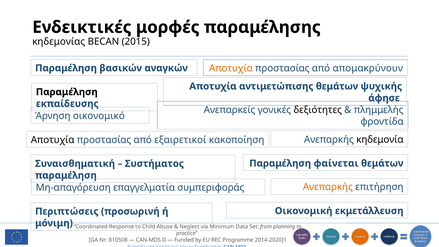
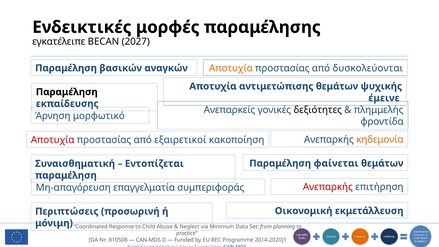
κηδεμονίας: κηδεμονίας -> εγκατέλειπε (59, 42)
2015: 2015 -> 2027 (136, 42)
απομακρύνουν: απομακρύνουν -> δυσκολεύονται (368, 68)
άφησε: άφησε -> έμεινε (384, 98)
οικονομικό: οικονομικό -> μορφωτικό (99, 116)
κηδεμονία colour: black -> orange (380, 140)
Αποτυχία colour: black -> red (53, 140)
Συστήματος: Συστήματος -> Εντοπίζεται (154, 164)
Ανεπαρκής colour: orange -> red (328, 187)
